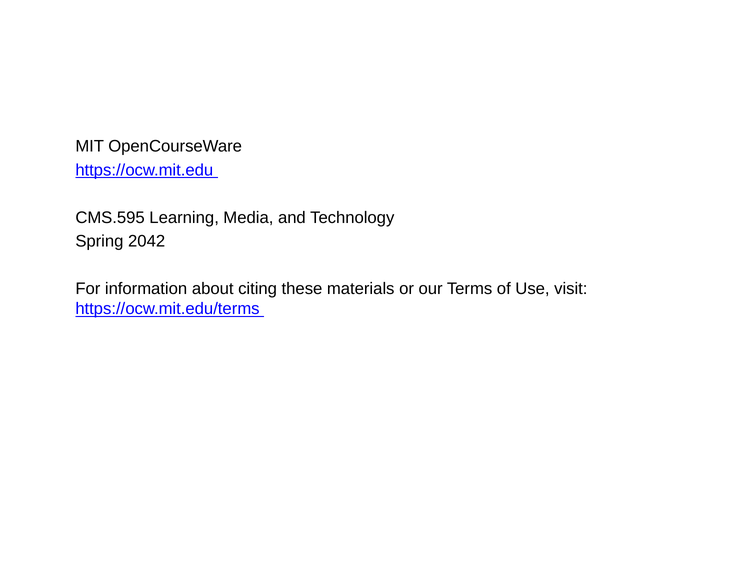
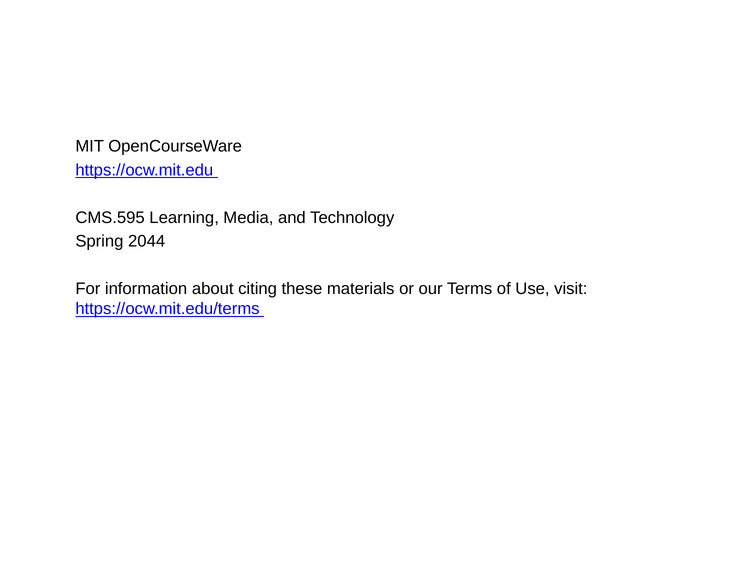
2042: 2042 -> 2044 (147, 241)
